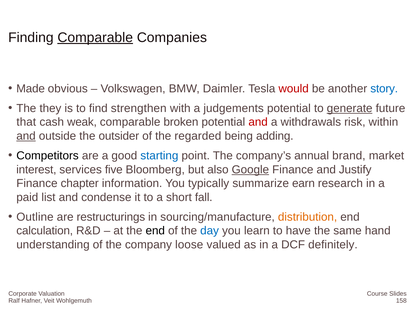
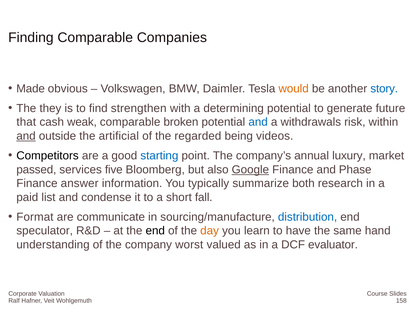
Comparable underline: present -> none (95, 38)
would colour: red -> orange (294, 89)
judgements: judgements -> determining (234, 108)
generate underline: present -> none (350, 108)
and colour: red -> blue (258, 122)
outsider: outsider -> artificial (119, 136)
adding: adding -> videos (275, 136)
brand: brand -> luxury (349, 156)
interest: interest -> passed (36, 170)
Justify: Justify -> Phase (355, 170)
chapter: chapter -> answer (80, 183)
earn: earn -> both (303, 183)
Outline: Outline -> Format (35, 217)
restructurings: restructurings -> communicate (111, 217)
distribution colour: orange -> blue (308, 217)
calculation: calculation -> speculator (45, 231)
day colour: blue -> orange (210, 231)
loose: loose -> worst (189, 245)
definitely: definitely -> evaluator (333, 245)
